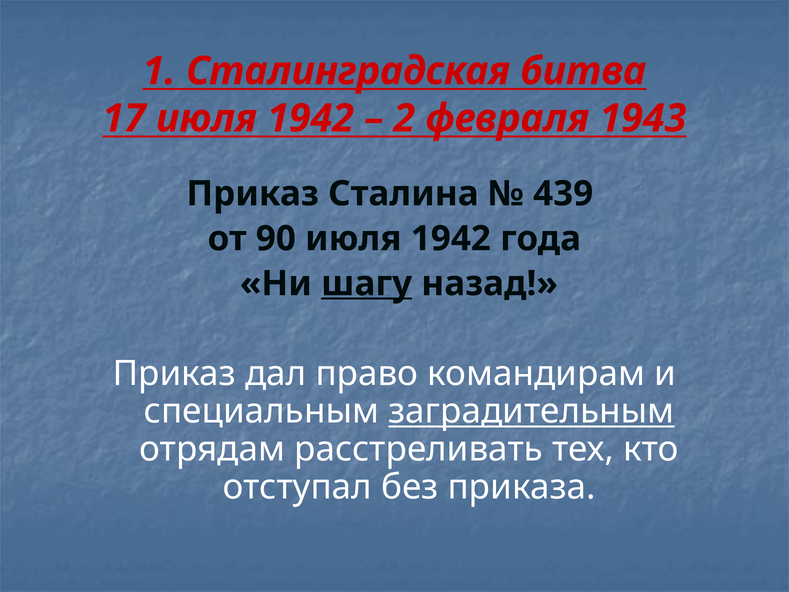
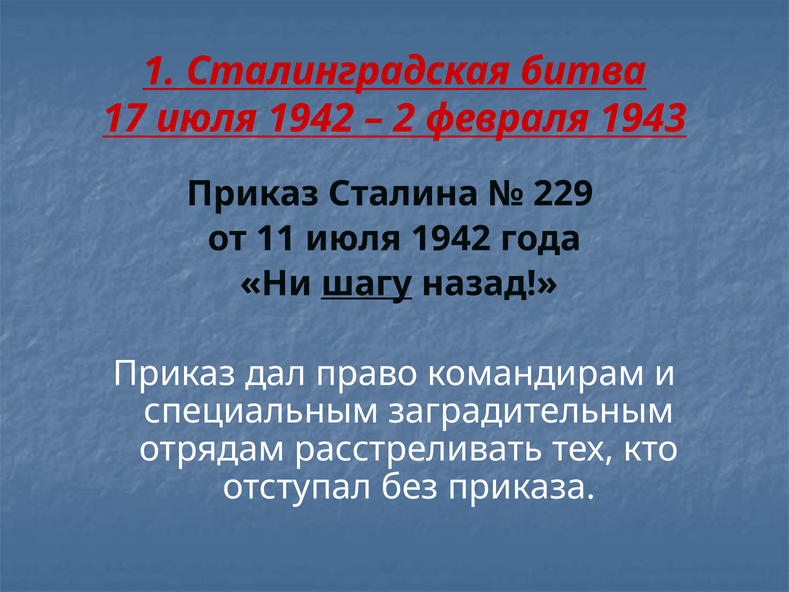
439: 439 -> 229 (563, 194)
90: 90 -> 11 (276, 239)
заградительным underline: present -> none (531, 411)
